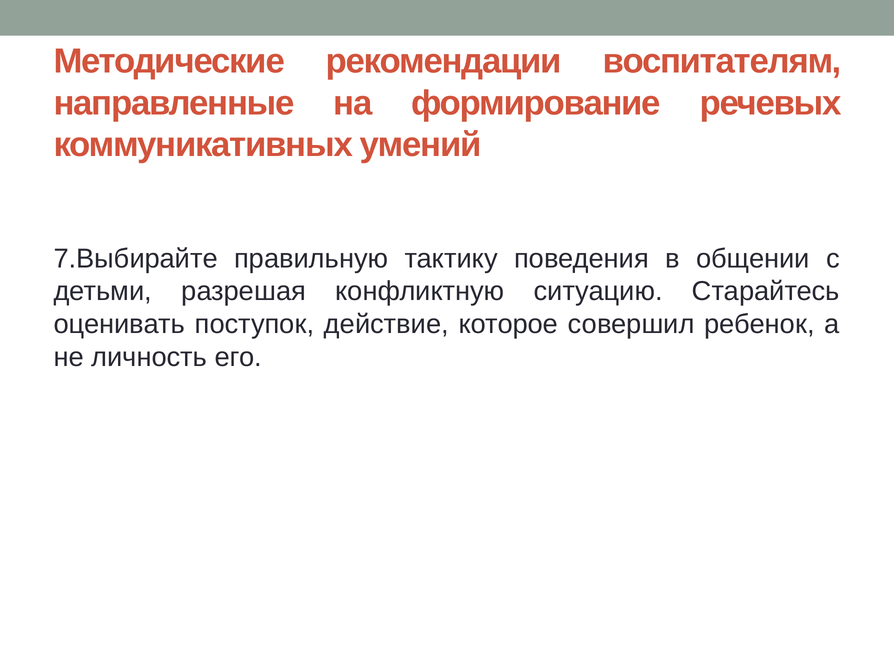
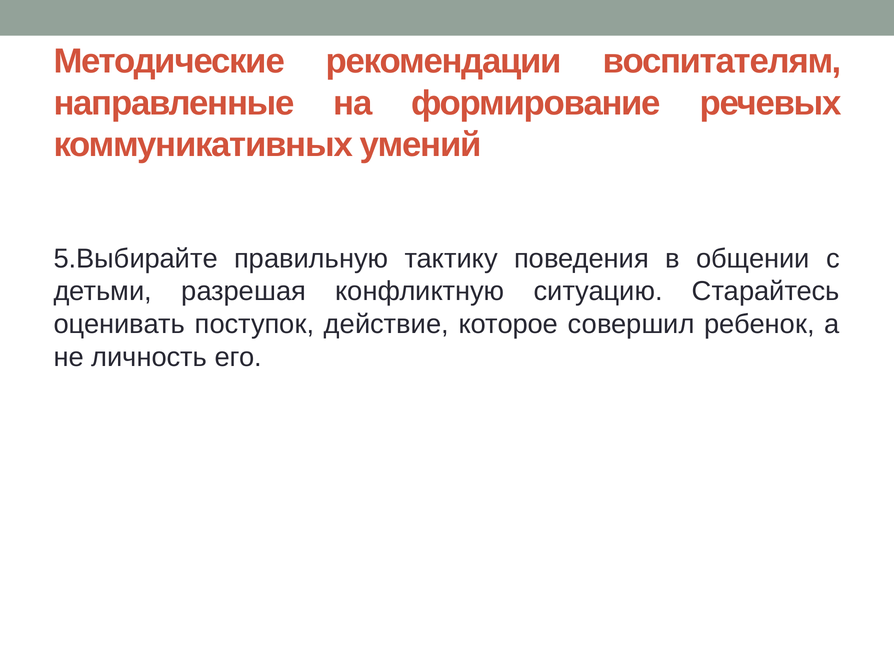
7.Выбирайте: 7.Выбирайте -> 5.Выбирайте (136, 258)
